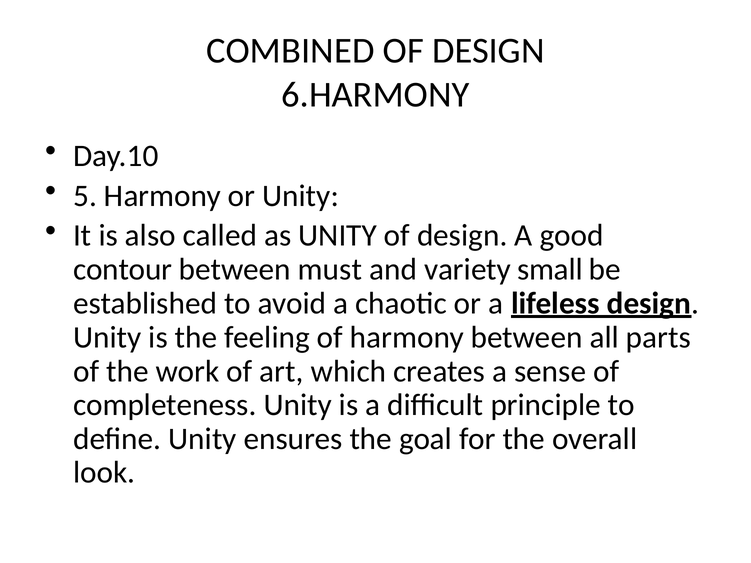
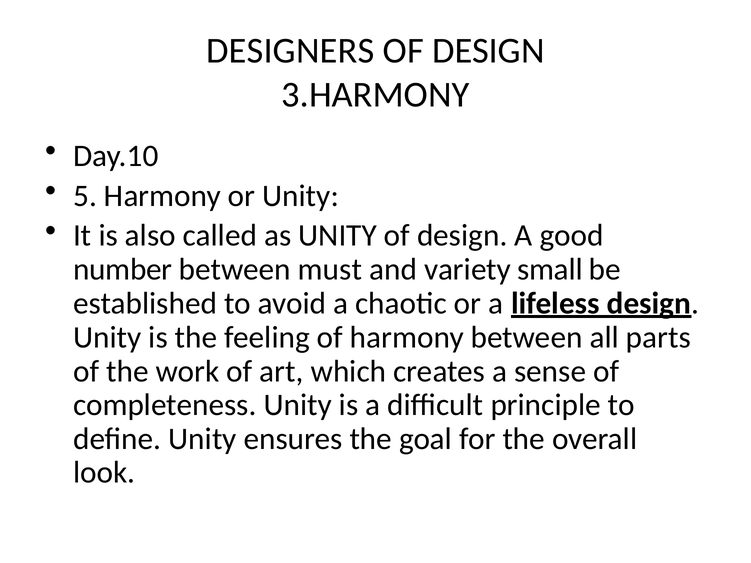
COMBINED: COMBINED -> DESIGNERS (290, 51)
6.HARMONY: 6.HARMONY -> 3.HARMONY (375, 95)
contour: contour -> number (123, 270)
